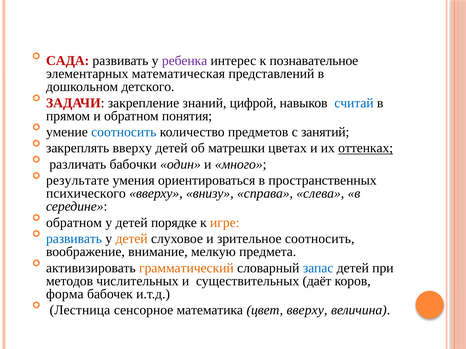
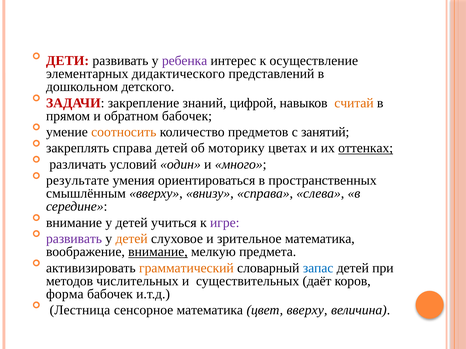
САДА: САДА -> ДЕТИ (68, 61)
познавательное: познавательное -> осуществление (314, 61)
математическая: математическая -> дидактического (178, 74)
считай colour: blue -> orange (354, 103)
обратном понятия: понятия -> бабочек (187, 116)
соотносить colour: blue -> orange (124, 132)
закреплять вверху: вверху -> справа (132, 148)
матрешки: матрешки -> моторику (236, 148)
бабочки: бабочки -> условий (133, 165)
психического: психического -> смышлённым (86, 194)
обратном: обратном -> внимание (74, 223)
порядке: порядке -> учиться (174, 223)
игре colour: orange -> purple (225, 223)
развивать colour: blue -> purple (74, 239)
зрительное соотносить: соотносить -> математика (320, 239)
внимание underline: none -> present (158, 252)
